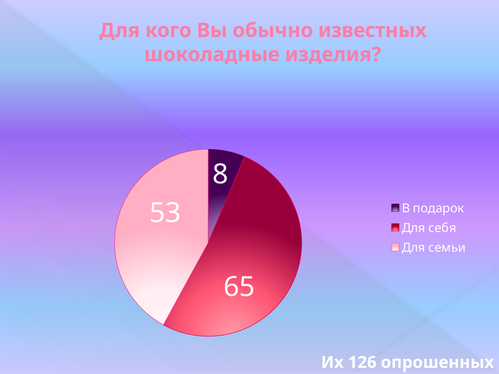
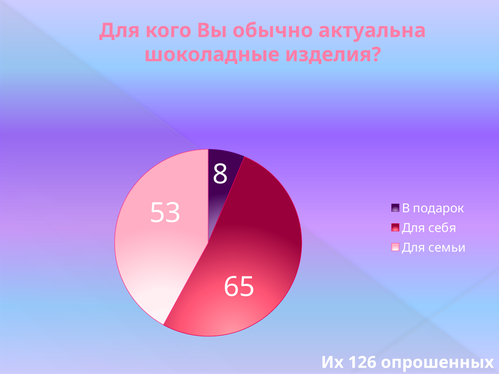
известных: известных -> актуальна (372, 30)
